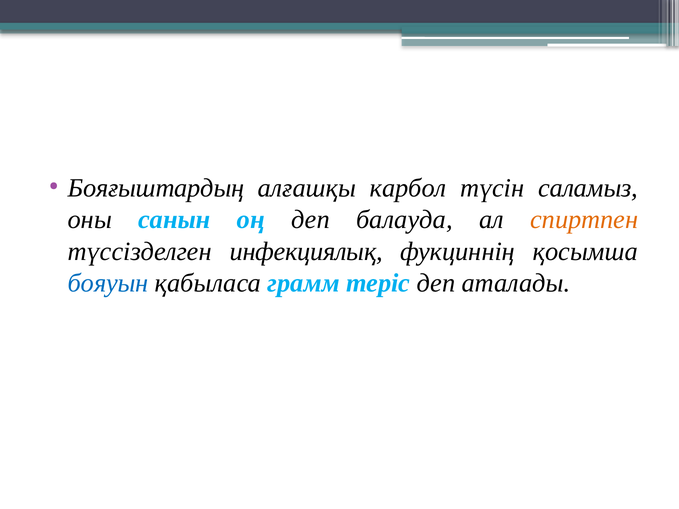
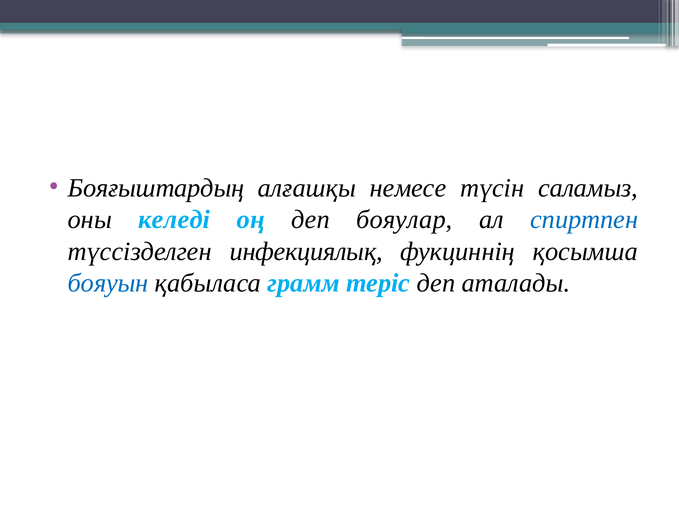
карбол: карбол -> немесе (408, 188)
санын: санын -> келеді (174, 220)
балауда: балауда -> бояулар (404, 220)
спиртпен colour: orange -> blue (584, 220)
